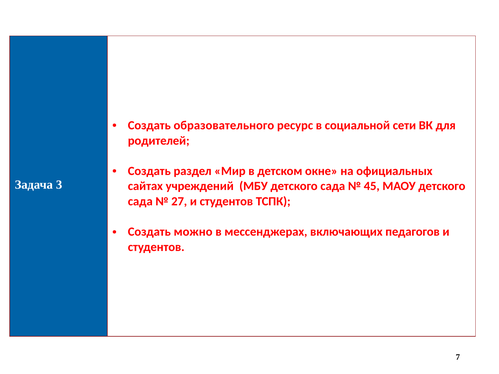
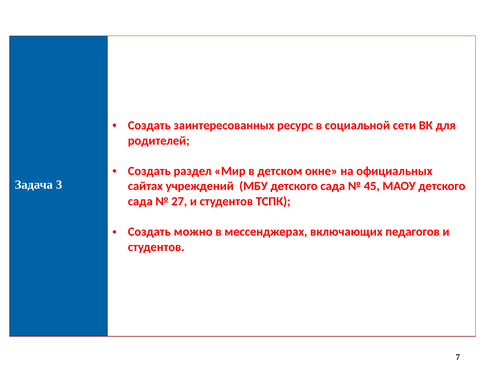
образовательного: образовательного -> заинтересованных (224, 125)
